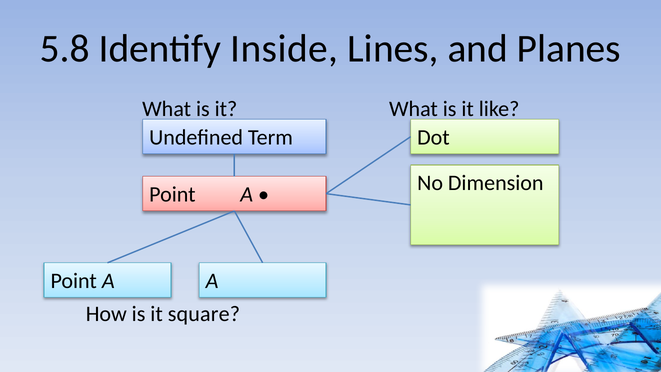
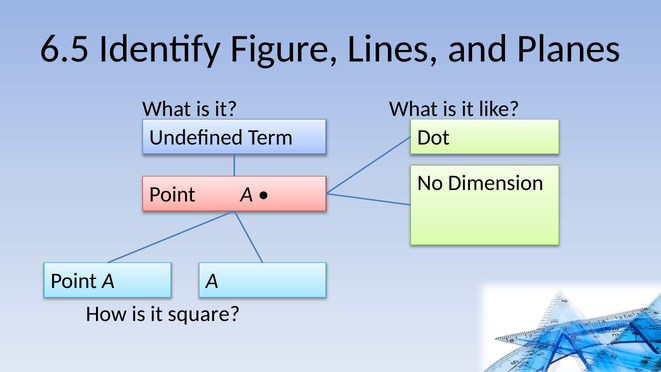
5.8: 5.8 -> 6.5 (65, 49)
Inside: Inside -> Figure (284, 49)
